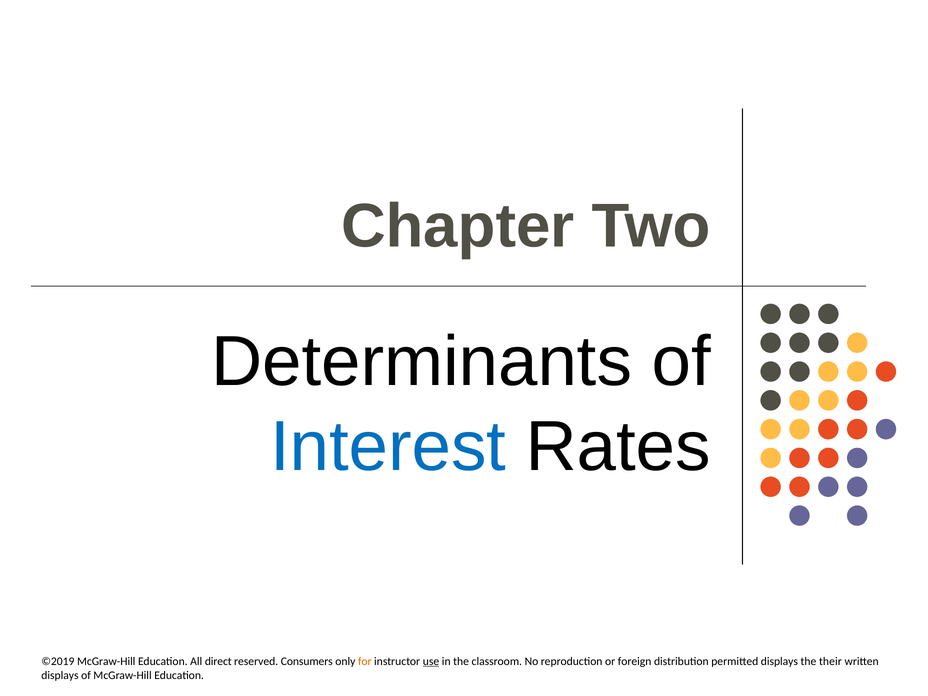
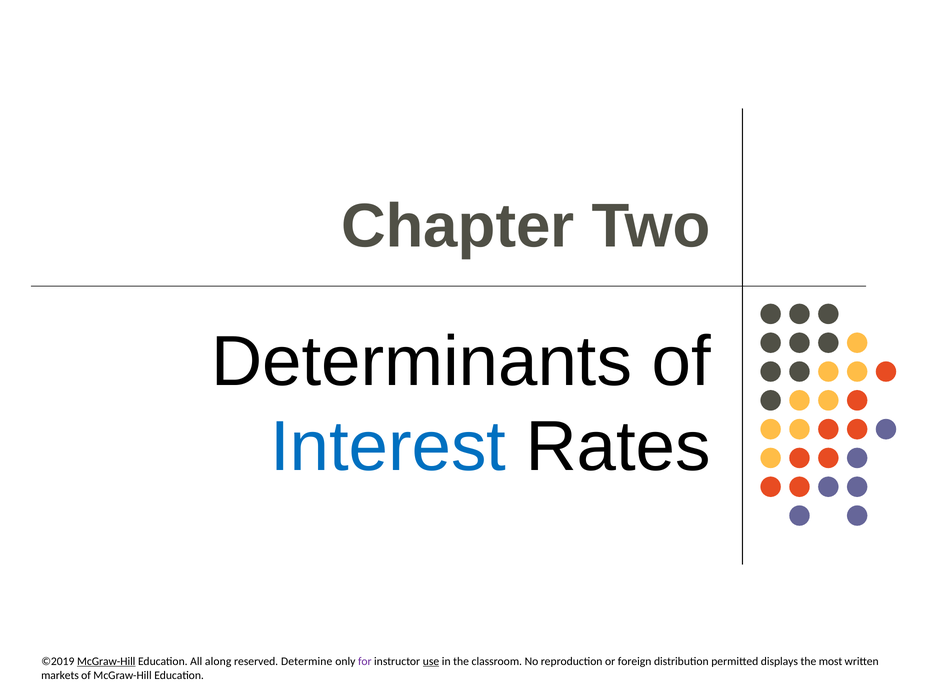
McGraw-Hill underline: none -> present (106, 661)
direct: direct -> along (218, 661)
Consumers: Consumers -> Determine (307, 661)
for colour: orange -> purple (365, 661)
their: their -> most (831, 661)
displays: displays -> markets (60, 675)
